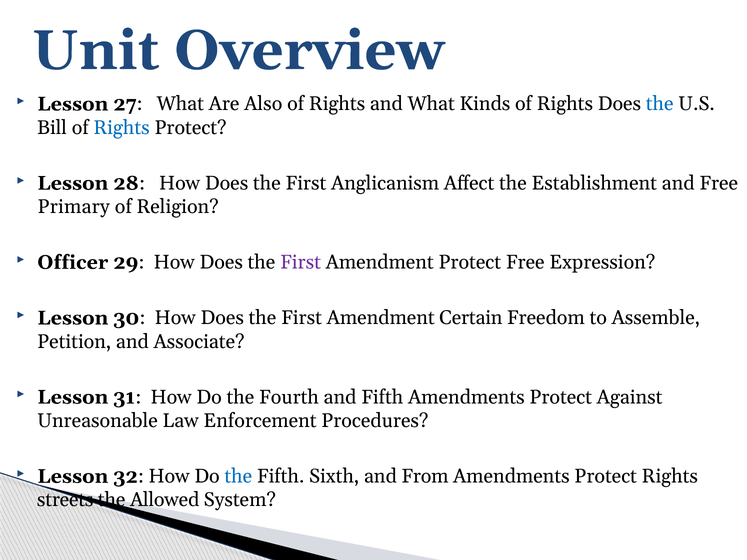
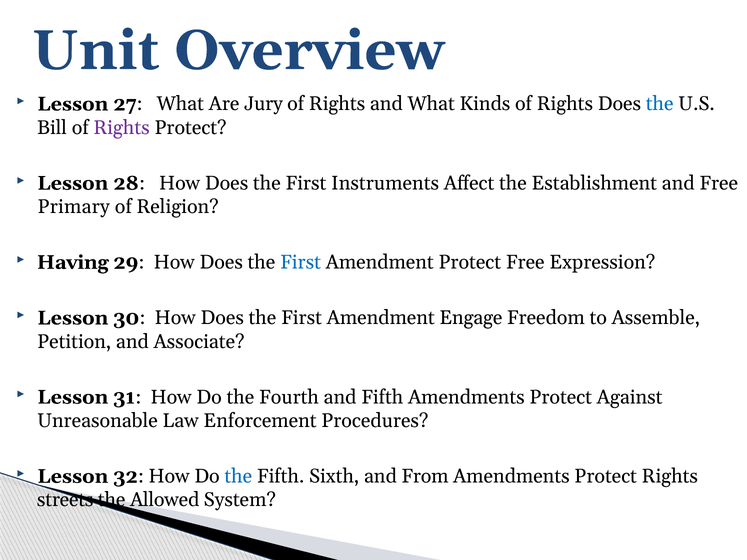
Also: Also -> Jury (263, 104)
Rights colour: blue -> purple (122, 128)
Anglicanism: Anglicanism -> Instruments (385, 183)
Officer: Officer -> Having (73, 262)
First colour: purple -> blue (301, 262)
Certain: Certain -> Engage (471, 318)
